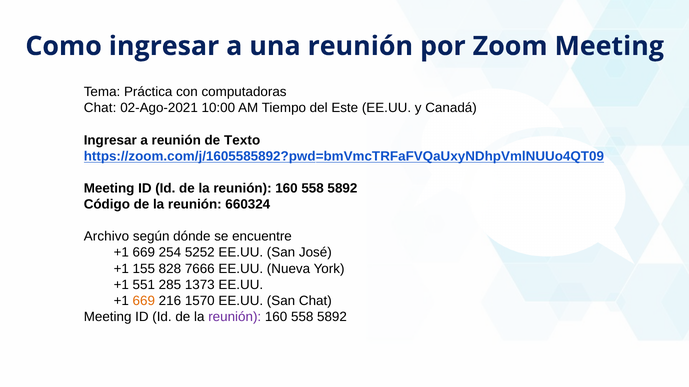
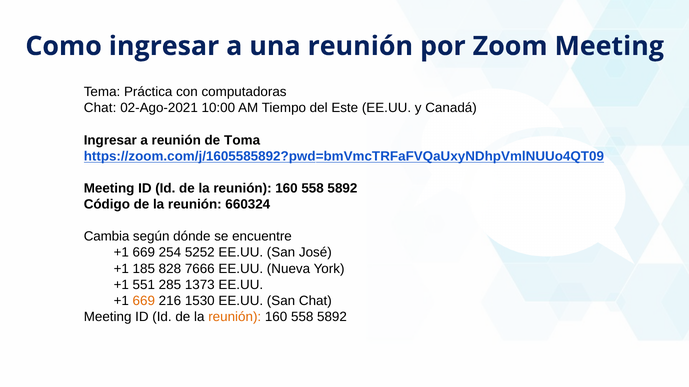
Texto: Texto -> Toma (242, 140)
Archivo: Archivo -> Cambia (107, 237)
155: 155 -> 185 (144, 269)
1570: 1570 -> 1530 (200, 301)
reunión colour: purple -> orange (235, 317)
